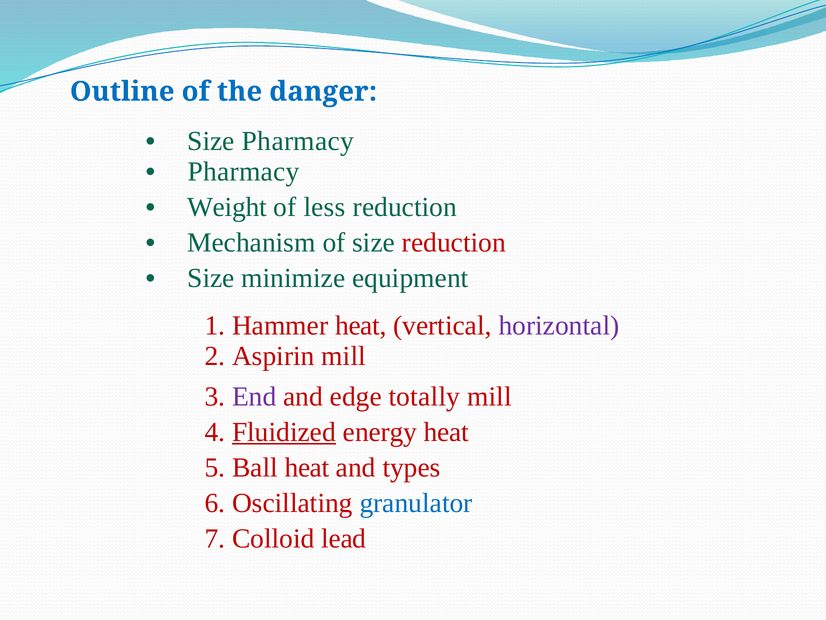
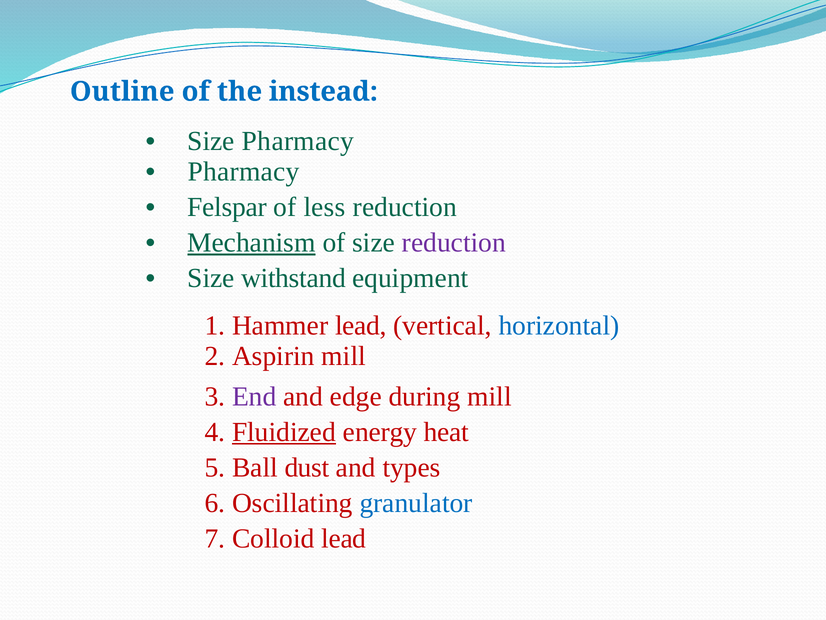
danger: danger -> instead (323, 92)
Weight: Weight -> Felspar (227, 207)
Mechanism underline: none -> present (251, 242)
reduction colour: red -> purple (454, 242)
minimize: minimize -> withstand (294, 278)
Hammer heat: heat -> lead (361, 325)
horizontal colour: purple -> blue (559, 325)
totally: totally -> during (425, 396)
Ball heat: heat -> dust (307, 467)
